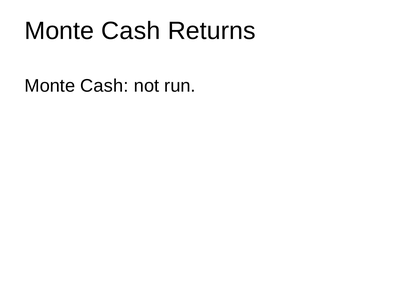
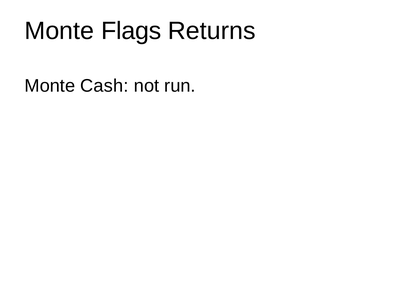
Cash: Cash -> Flags (131, 31)
